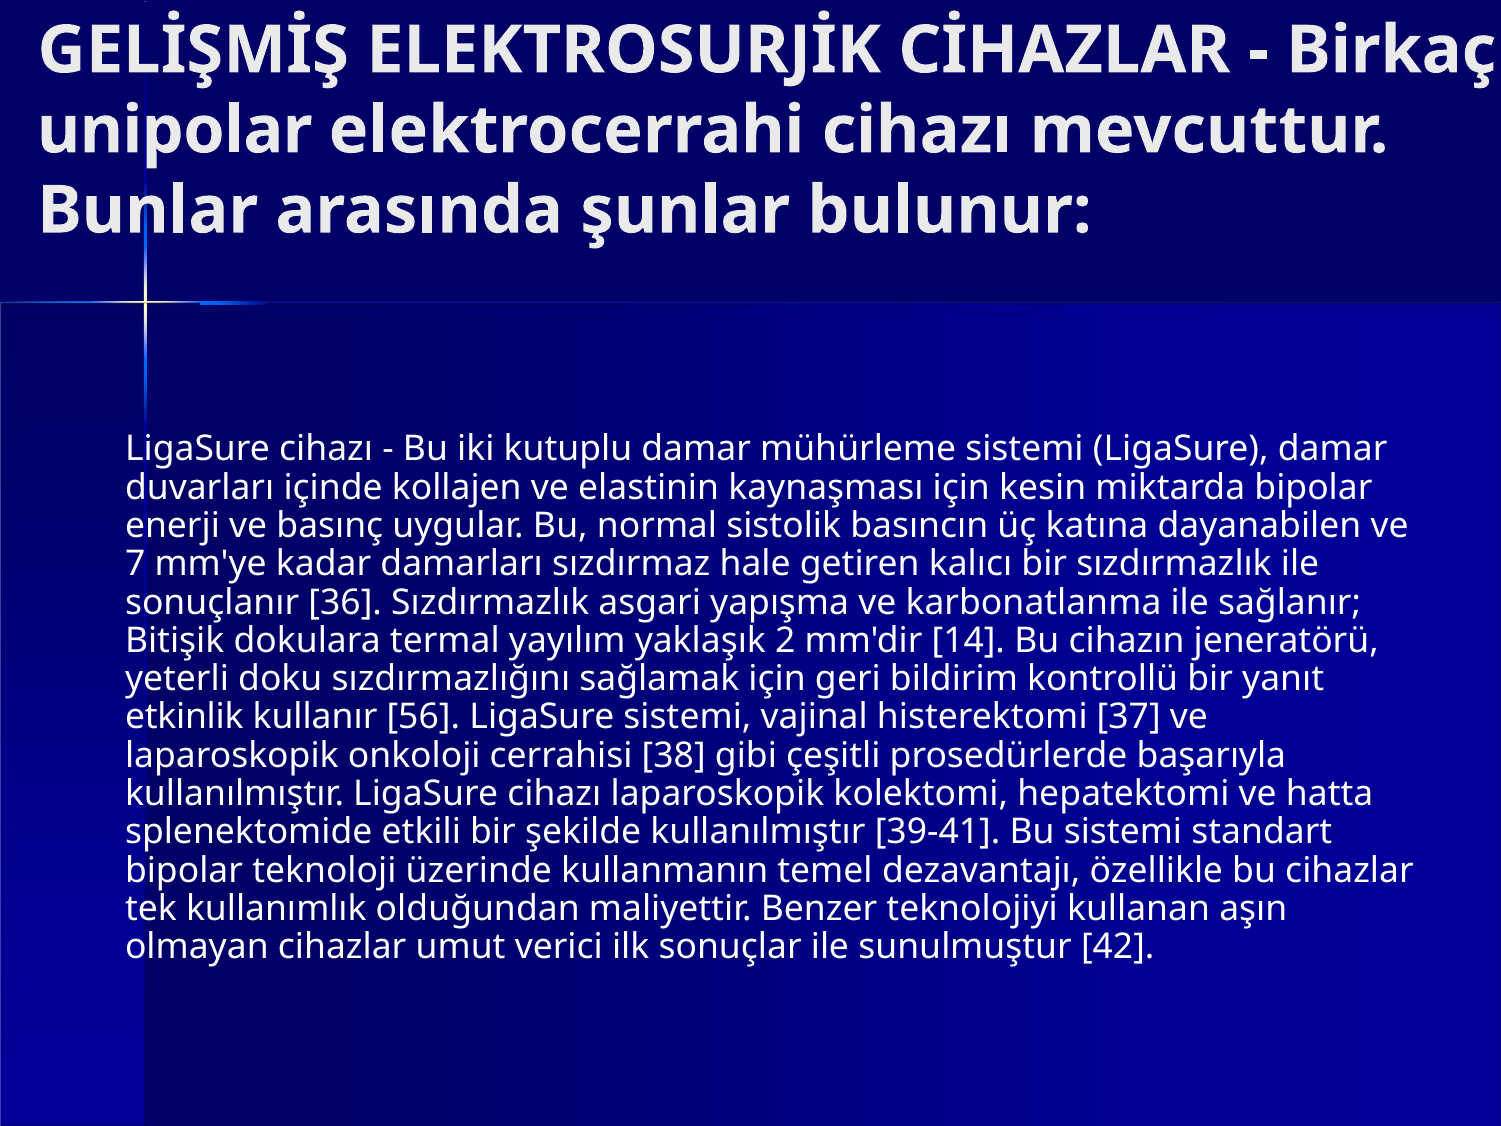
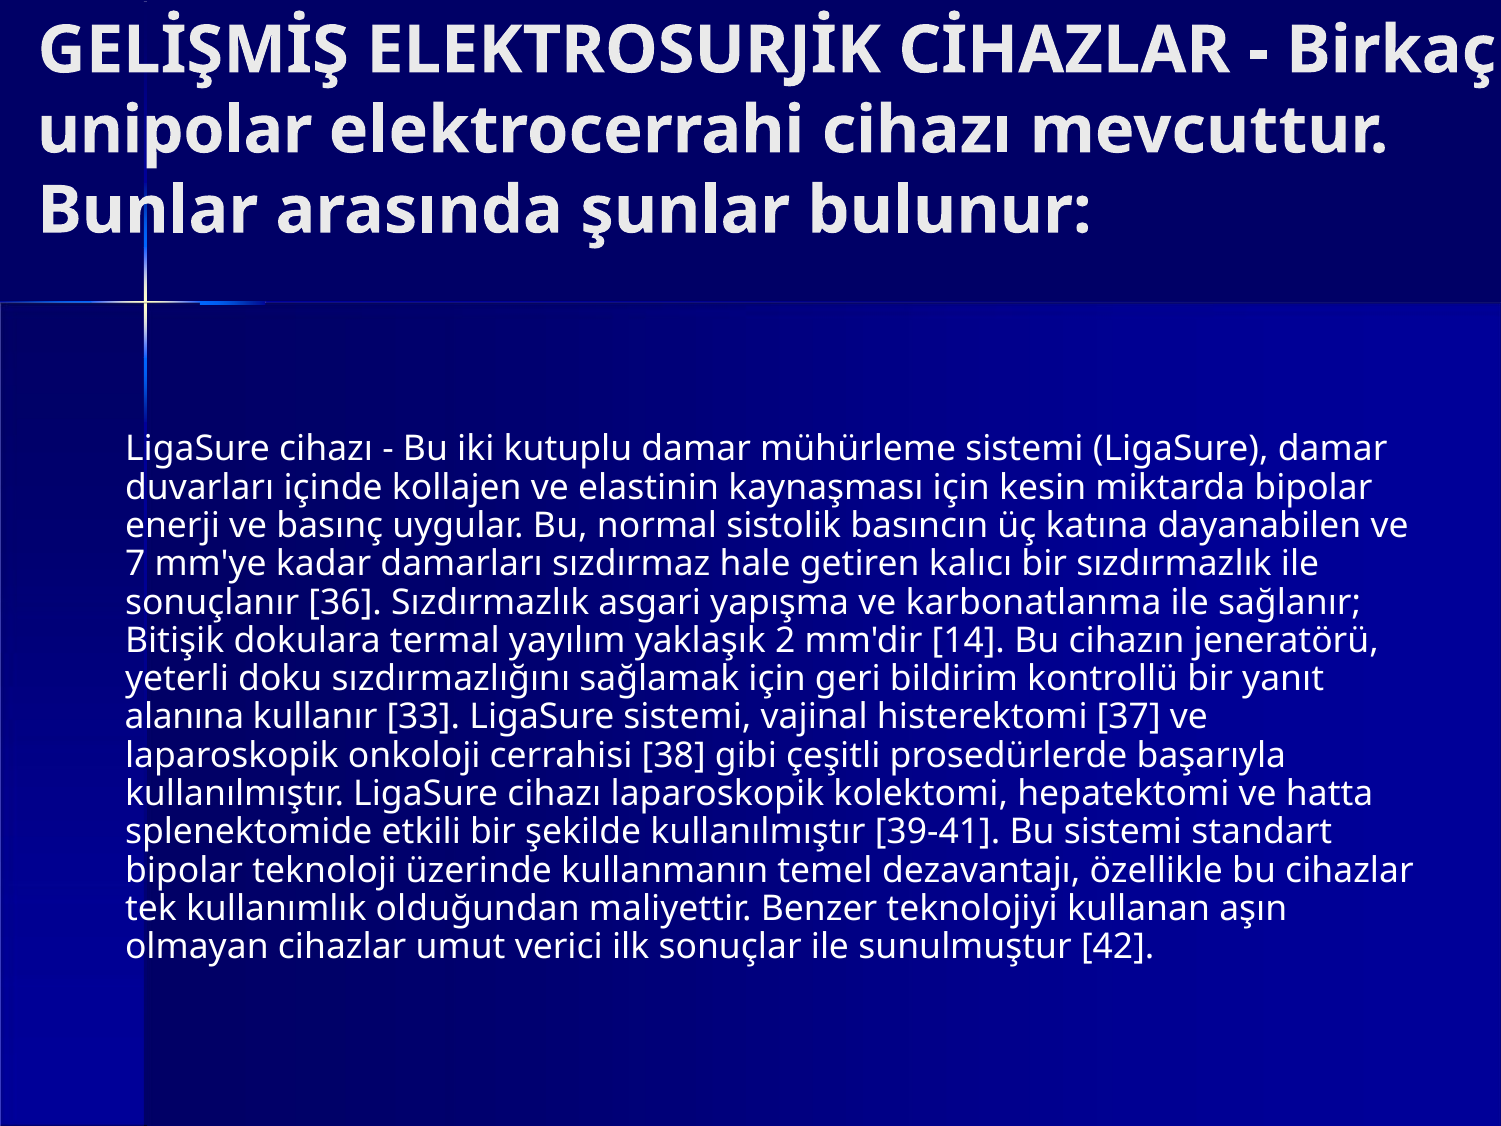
etkinlik: etkinlik -> alanına (184, 717)
56: 56 -> 33 (423, 717)
